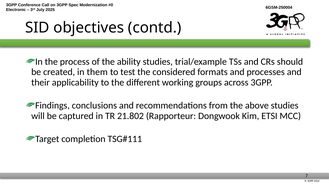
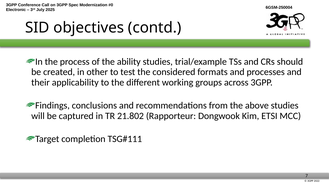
them: them -> other (97, 72)
